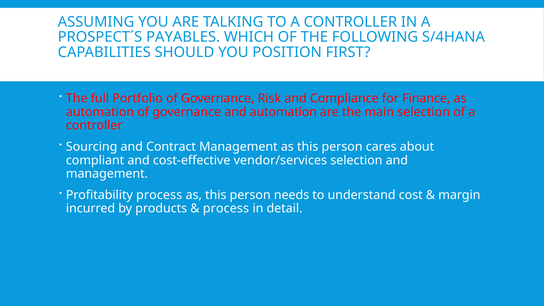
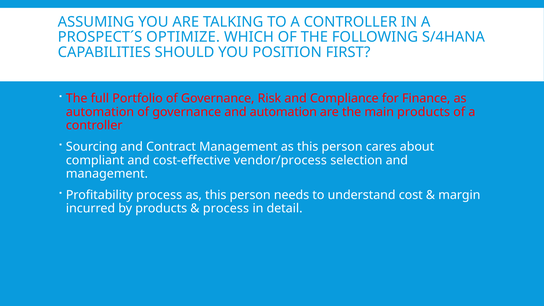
PAYABLES: PAYABLES -> OPTIMIZE (183, 37)
main selection: selection -> products (424, 112)
vendor/services: vendor/services -> vendor/process (280, 160)
